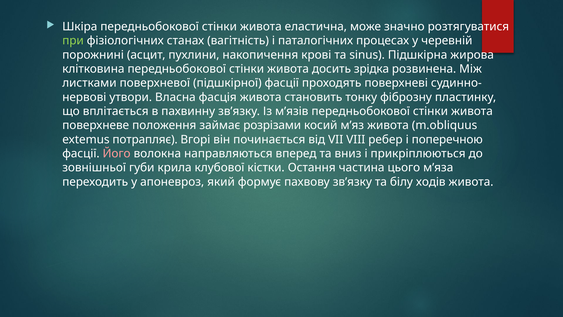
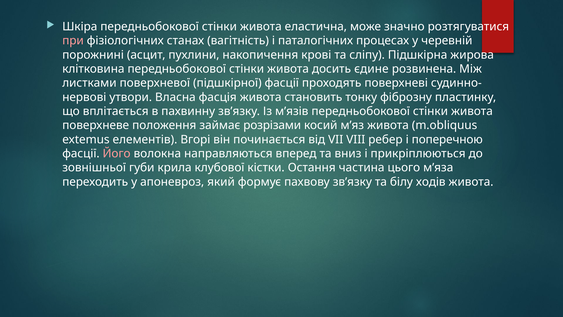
при colour: light green -> pink (73, 41)
sinus: sinus -> сліпу (367, 55)
зрідка: зрідка -> єдине (371, 69)
потрапляє: потрапляє -> елементів (145, 139)
